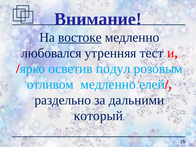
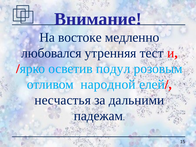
востоке underline: present -> none (80, 37)
отливом медленно: медленно -> народной (108, 84)
раздельно: раздельно -> несчастья (63, 100)
который: который -> падежам (98, 116)
